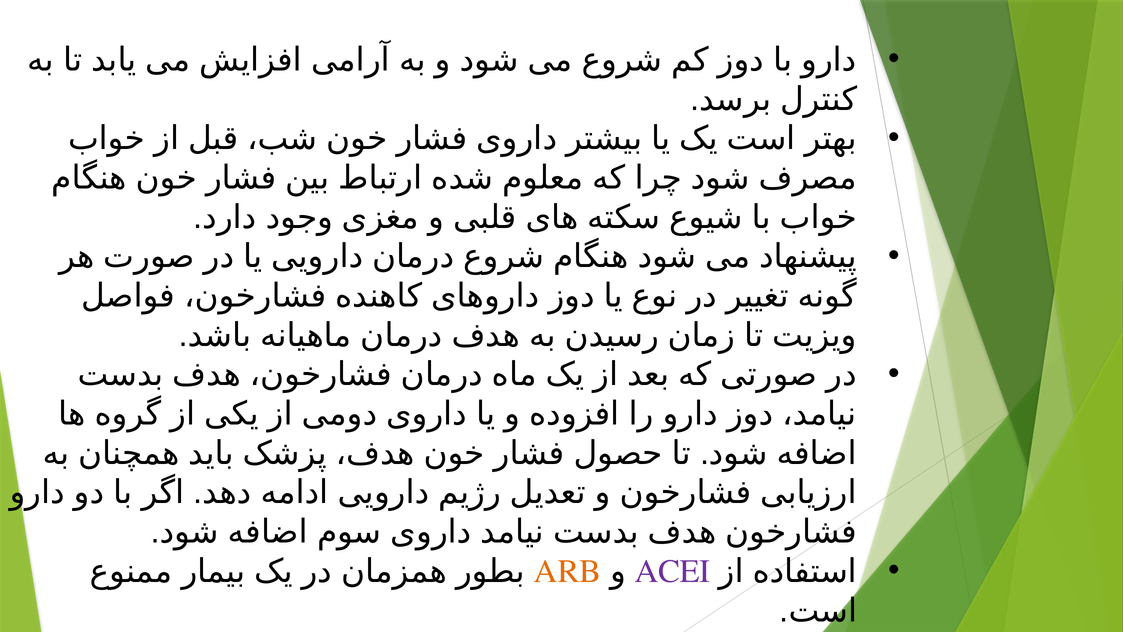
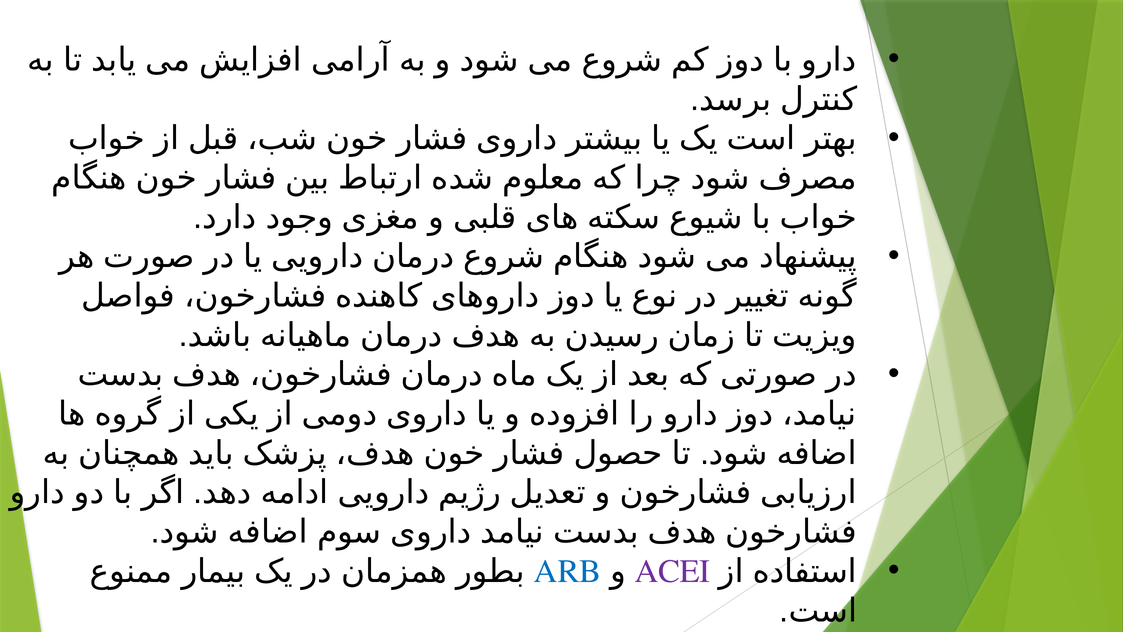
ARB colour: orange -> blue (568, 571)
